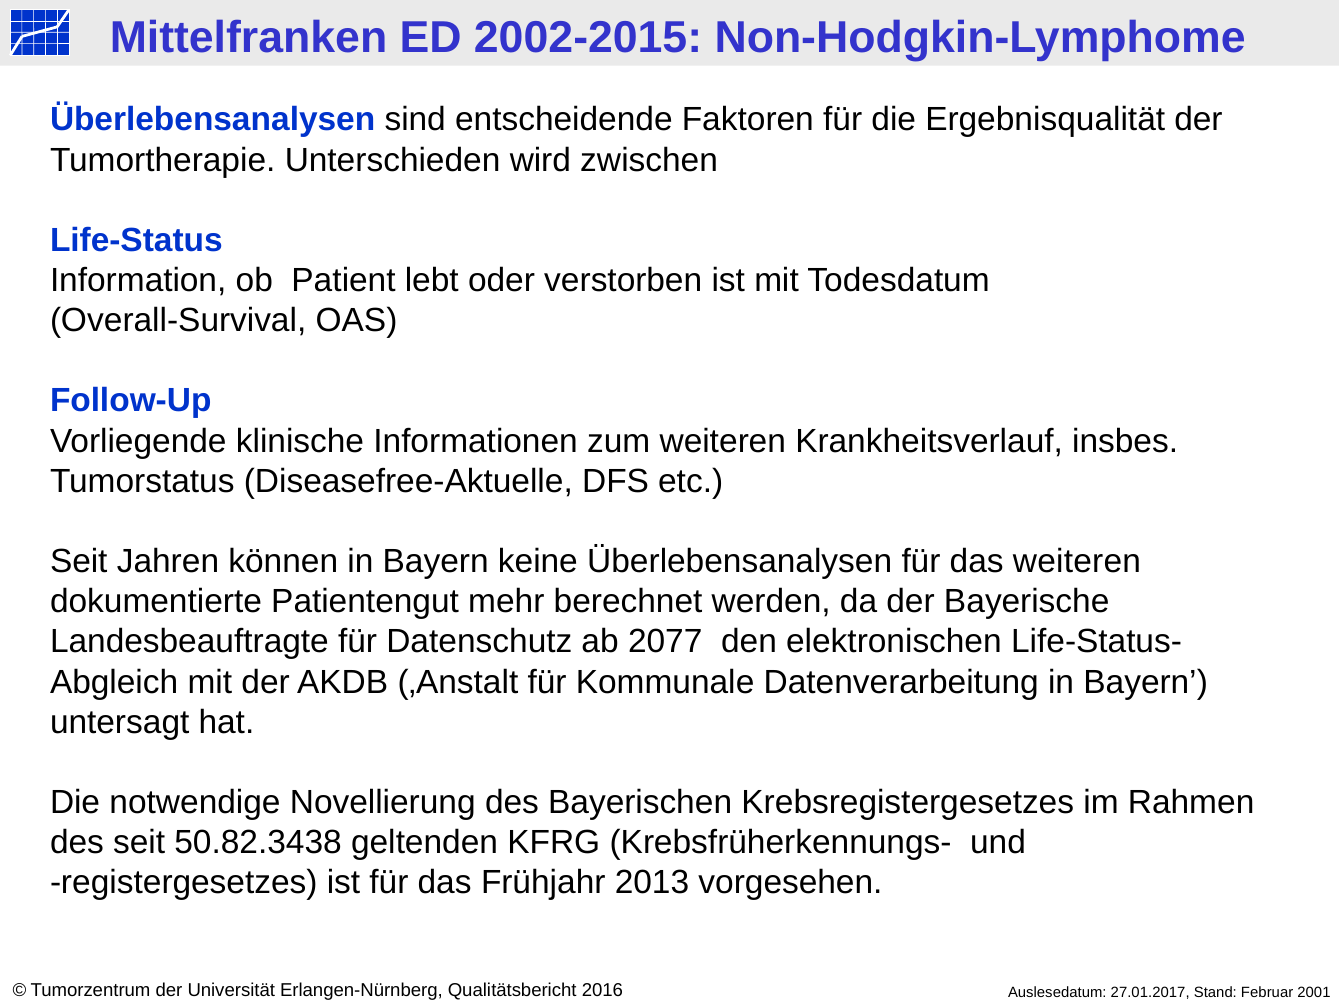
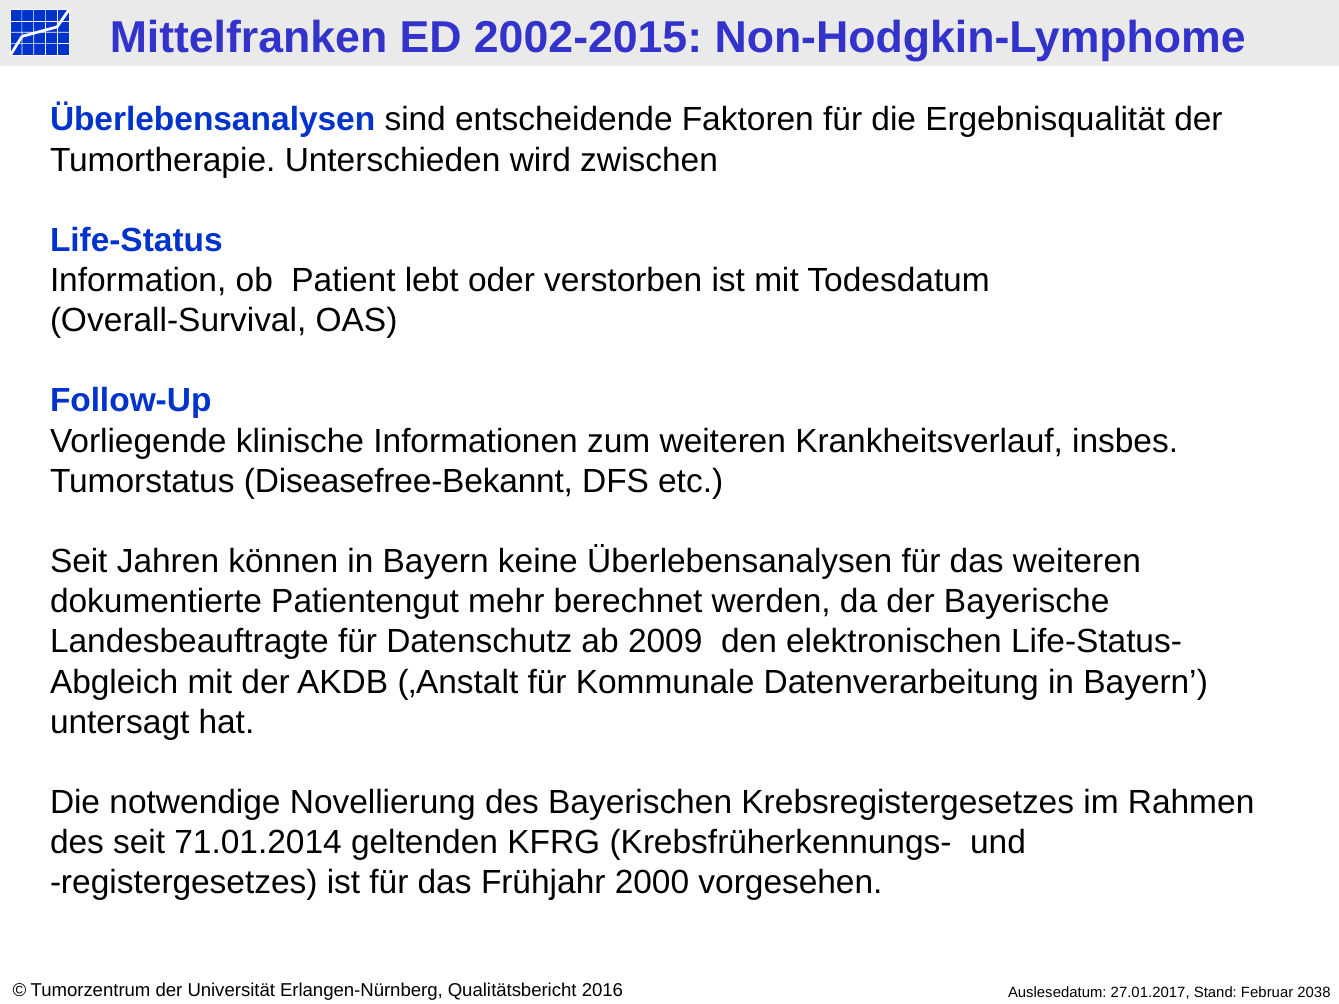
Diseasefree-Aktuelle: Diseasefree-Aktuelle -> Diseasefree-Bekannt (408, 481)
2077: 2077 -> 2009 (665, 642)
50.82.3438: 50.82.3438 -> 71.01.2014 (258, 843)
2013: 2013 -> 2000 (652, 883)
2001: 2001 -> 2038 (1314, 993)
